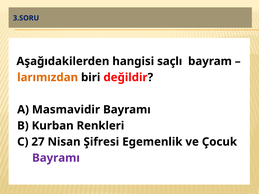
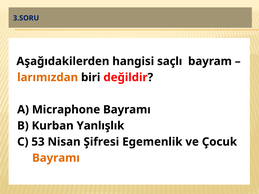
Masmavidir: Masmavidir -> Micraphone (66, 110)
Renkleri: Renkleri -> Yanlışlık (100, 126)
27: 27 -> 53 (38, 142)
Bayramı colour: purple -> orange (56, 158)
